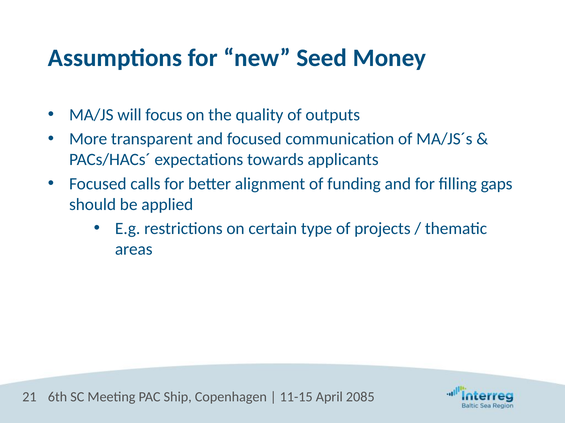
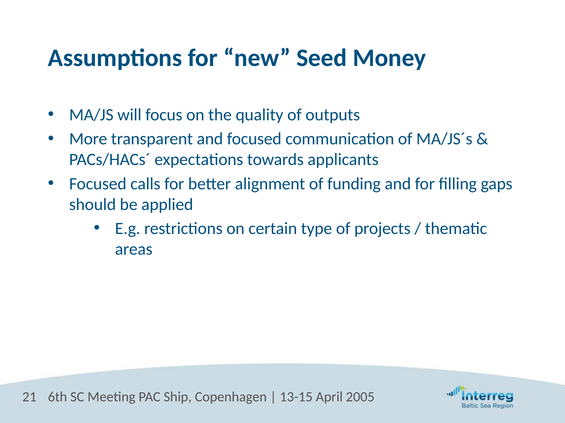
11-15: 11-15 -> 13-15 (296, 398)
2085: 2085 -> 2005 (360, 398)
